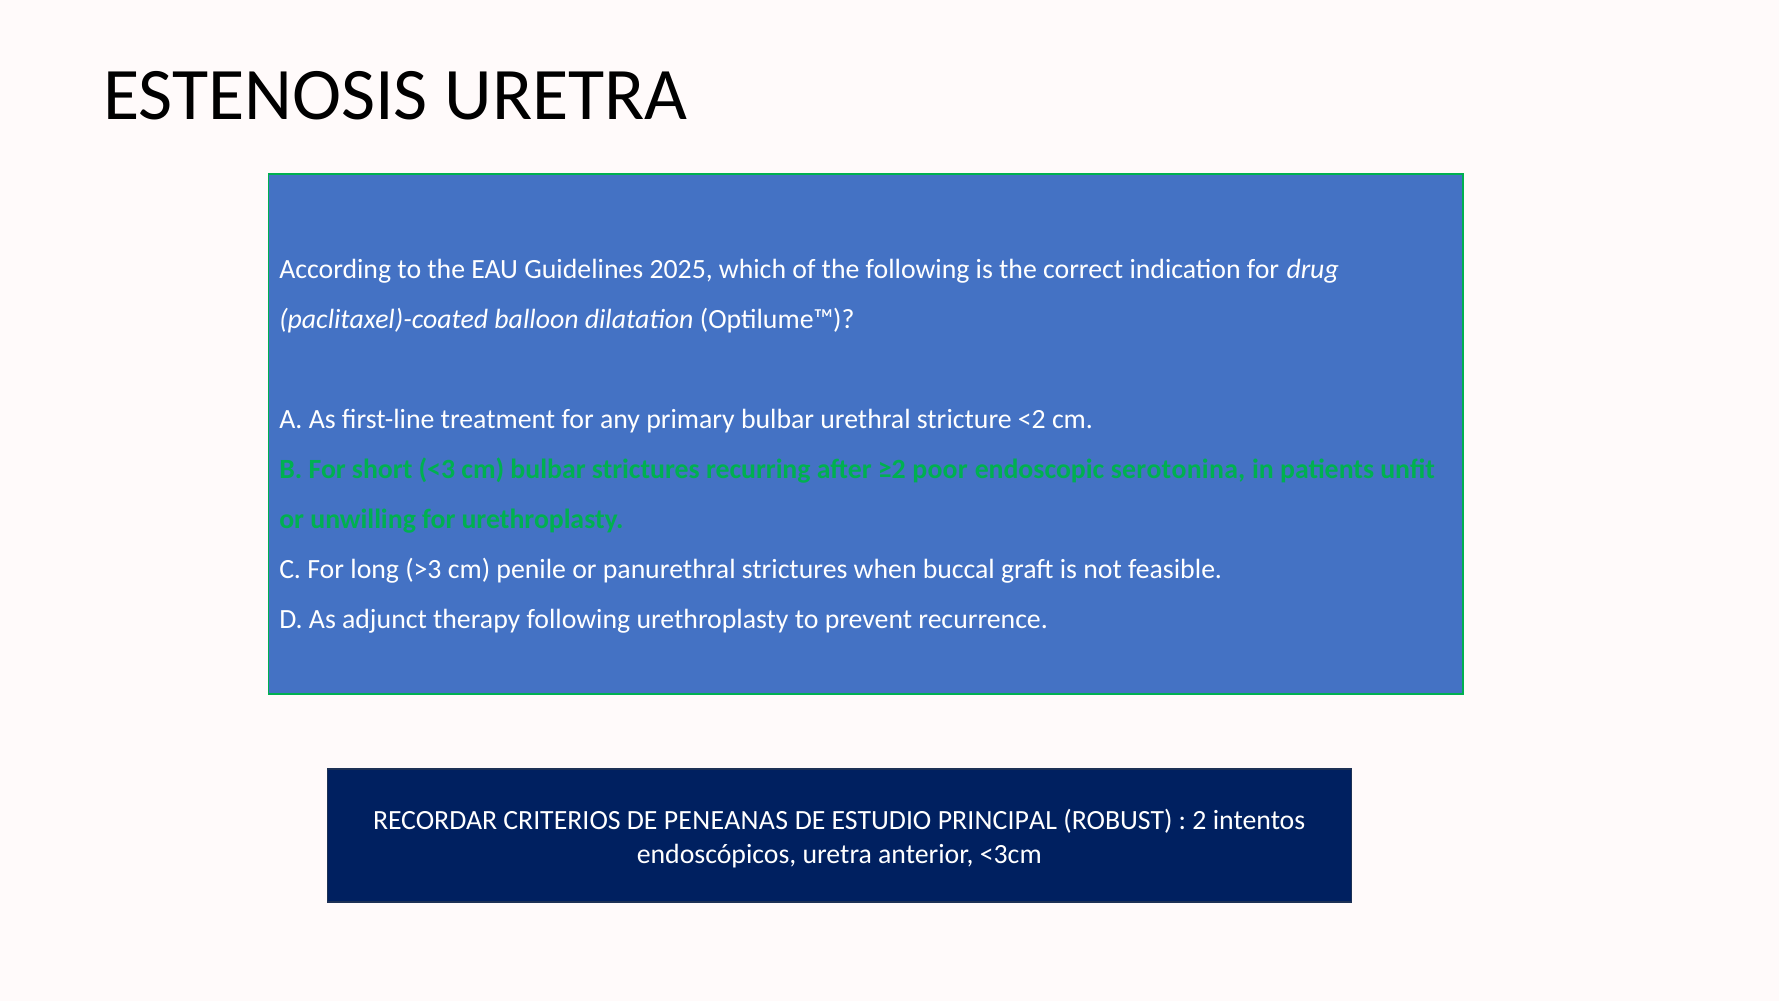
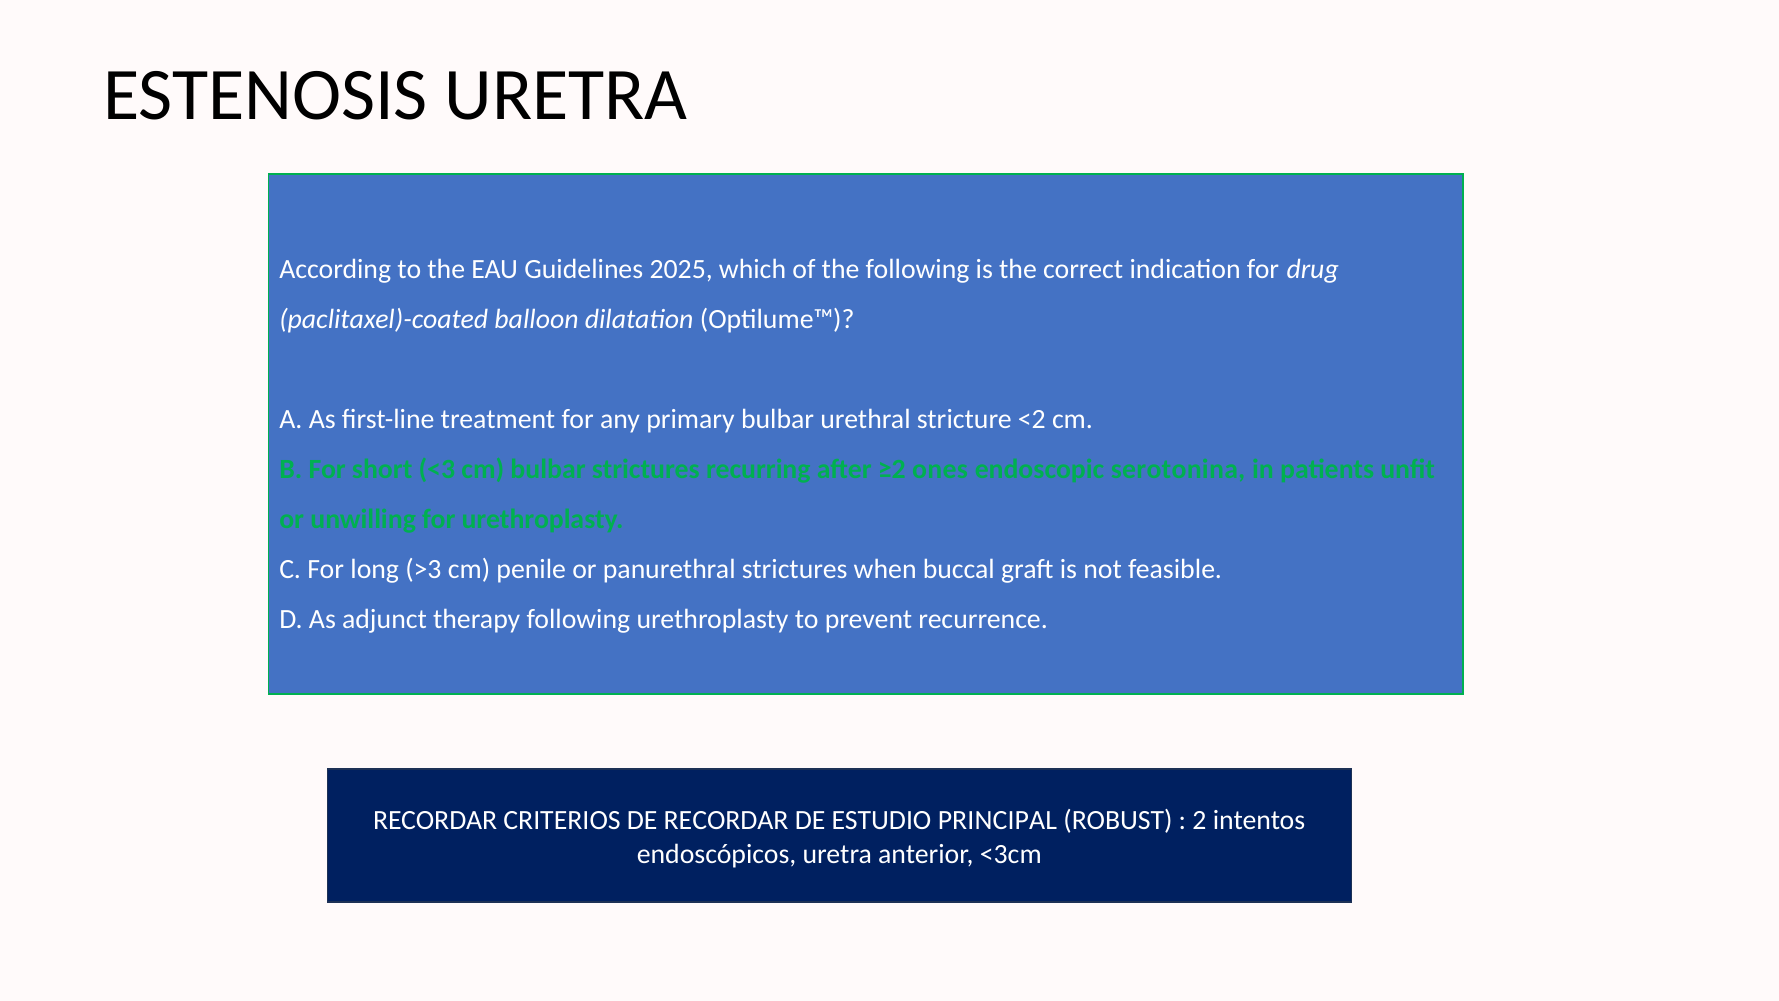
poor: poor -> ones (940, 469)
DE PENEANAS: PENEANAS -> RECORDAR (726, 820)
